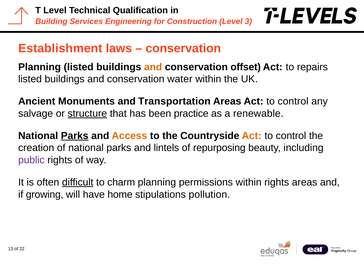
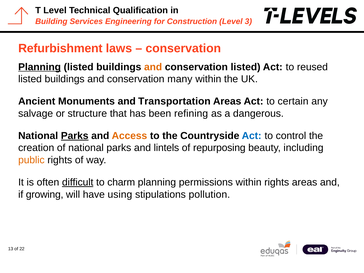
Establishment: Establishment -> Refurbishment (60, 48)
Planning underline: none -> present (40, 67)
conservation offset: offset -> listed (246, 67)
repairs: repairs -> reused (312, 67)
water: water -> many (180, 79)
Areas Act to control: control -> certain (293, 101)
structure underline: present -> none (87, 113)
practice: practice -> refining (191, 113)
renewable: renewable -> dangerous (258, 113)
Act colour: orange -> blue (252, 136)
public colour: purple -> orange (31, 160)
home: home -> using (120, 194)
